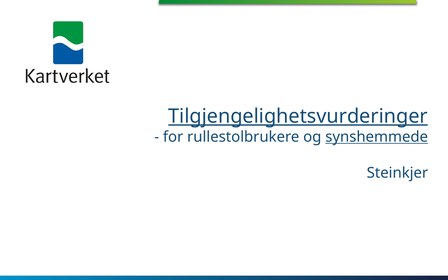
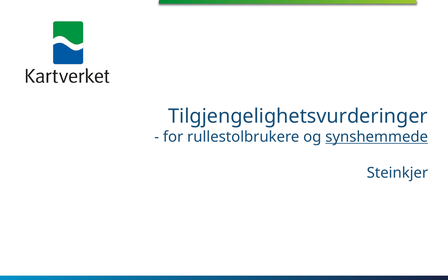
Tilgjengelighetsvurderinger underline: present -> none (298, 116)
